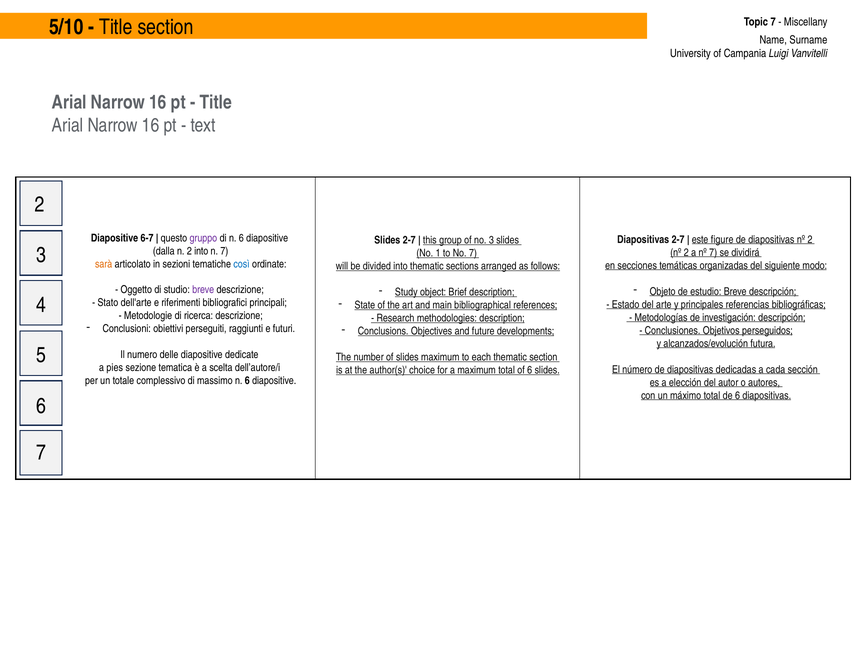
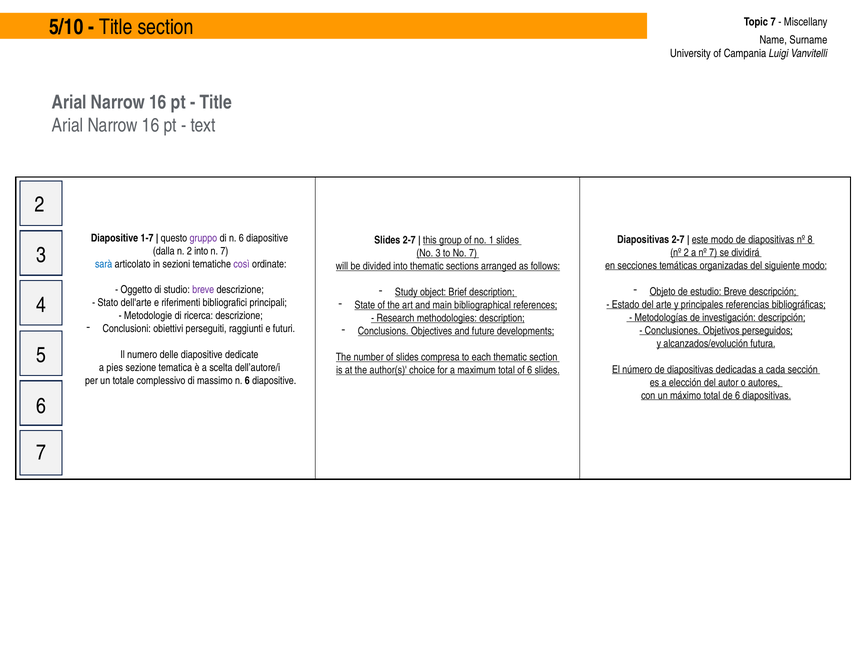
6-7: 6-7 -> 1-7 (147, 238)
este figure: figure -> modo (722, 240)
diapositivas nº 2: 2 -> 8 (810, 240)
no 3: 3 -> 1 (491, 240)
No 1: 1 -> 3 (438, 253)
sarà colour: orange -> blue (104, 264)
così colour: blue -> purple (242, 264)
slides maximum: maximum -> compresa (440, 357)
